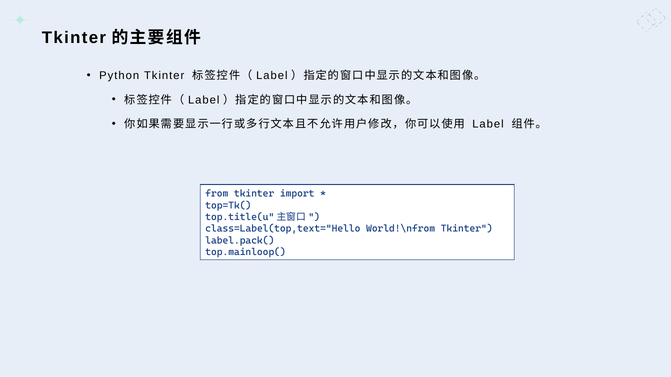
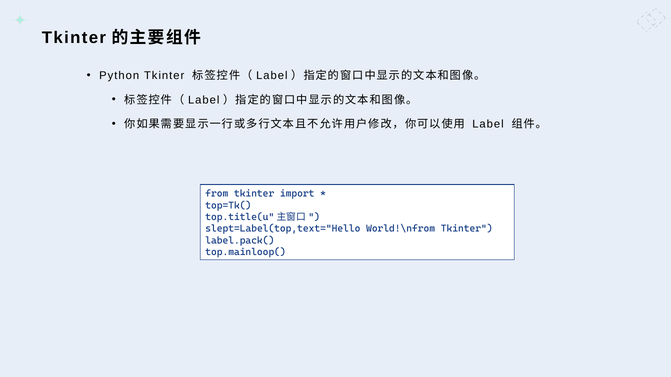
class=Label(top,text="Hello: class=Label(top,text="Hello -> slept=Label(top,text="Hello (283, 229)
